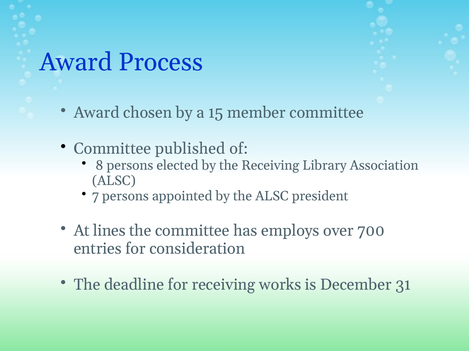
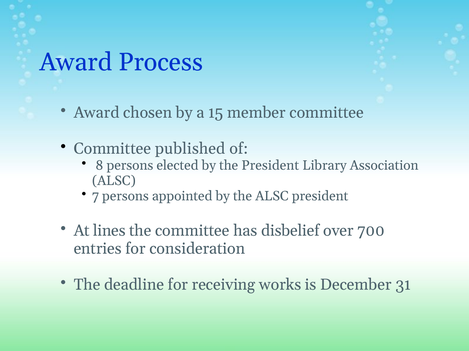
the Receiving: Receiving -> President (270, 166)
employs: employs -> disbelief (290, 231)
